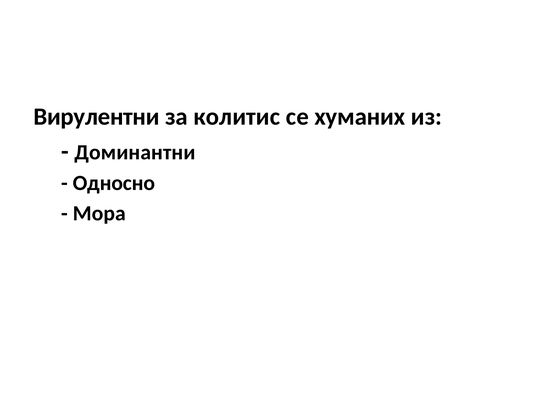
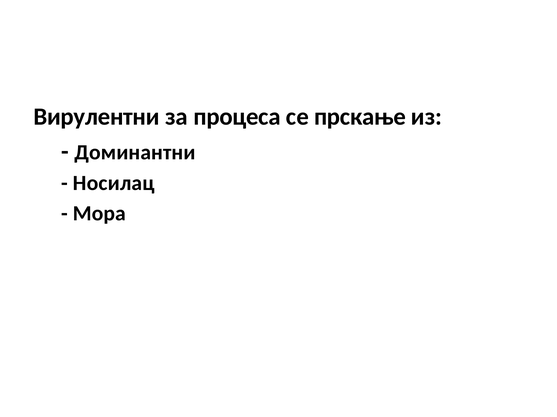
колитис: колитис -> процеса (237, 117)
хуманих: хуманих -> прскање (360, 117)
Односно: Односно -> Носилац (114, 184)
